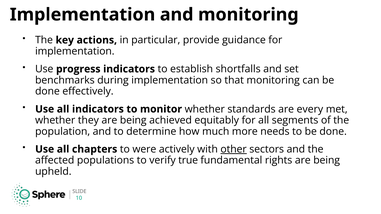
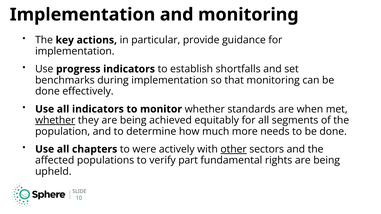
every: every -> when (310, 109)
whether underline: none -> present (55, 120)
true: true -> part (188, 161)
